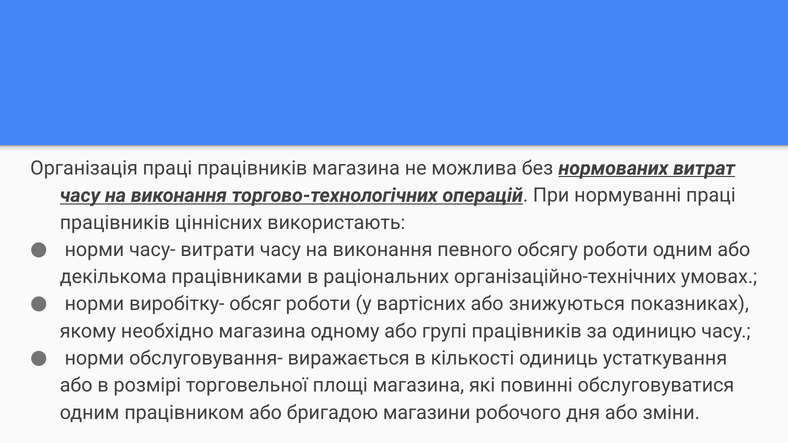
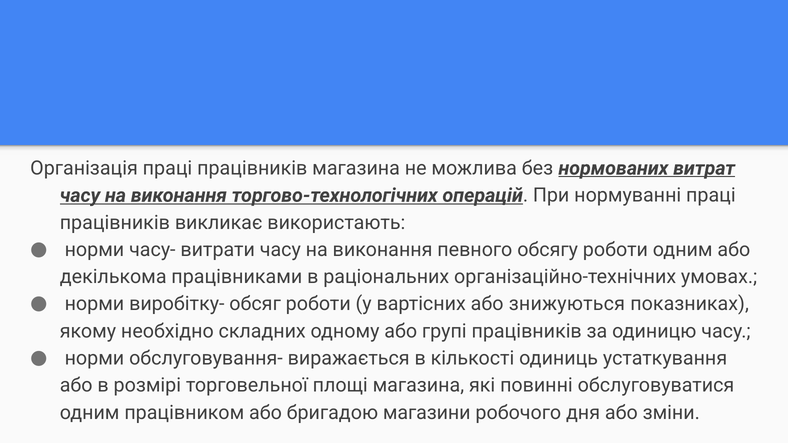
ціннісних: ціннісних -> викликає (219, 223)
необхідно магазина: магазина -> складних (262, 331)
